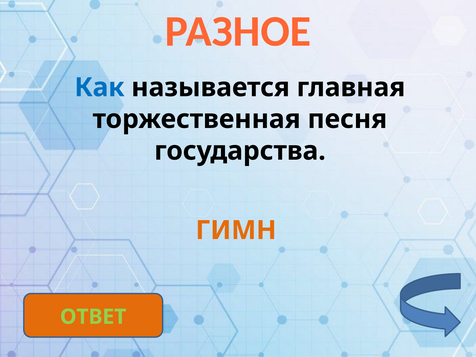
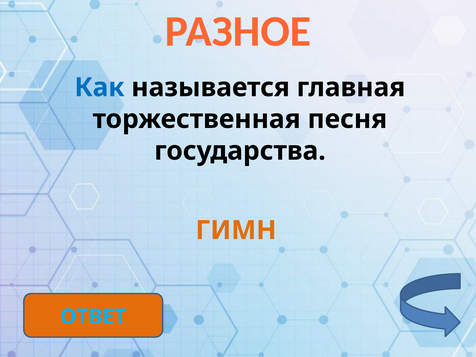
ОТВЕТ colour: light green -> light blue (93, 317)
